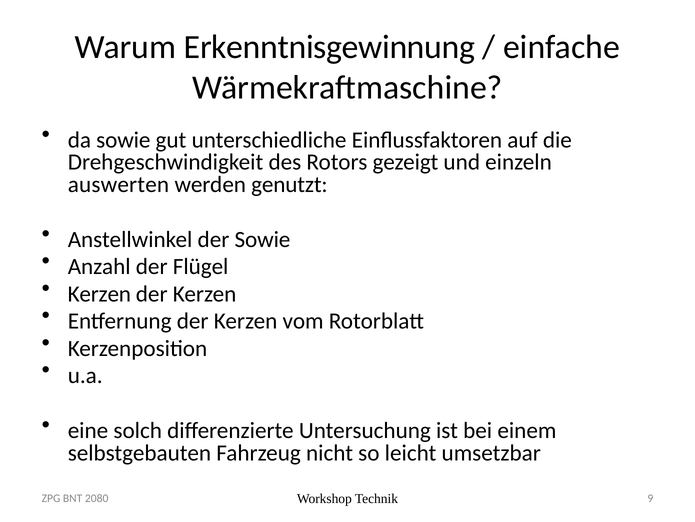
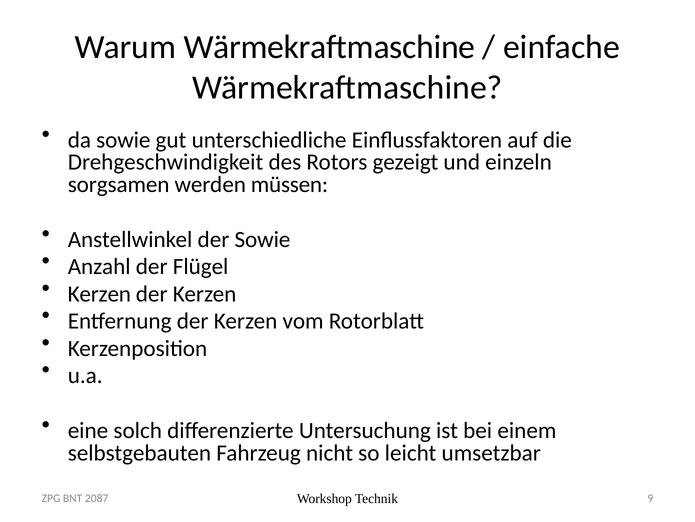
Warum Erkenntnisgewinnung: Erkenntnisgewinnung -> Wärmekraftmaschine (329, 47)
auswerten: auswerten -> sorgsamen (119, 184)
genutzt: genutzt -> müssen (289, 184)
2080: 2080 -> 2087 (97, 498)
